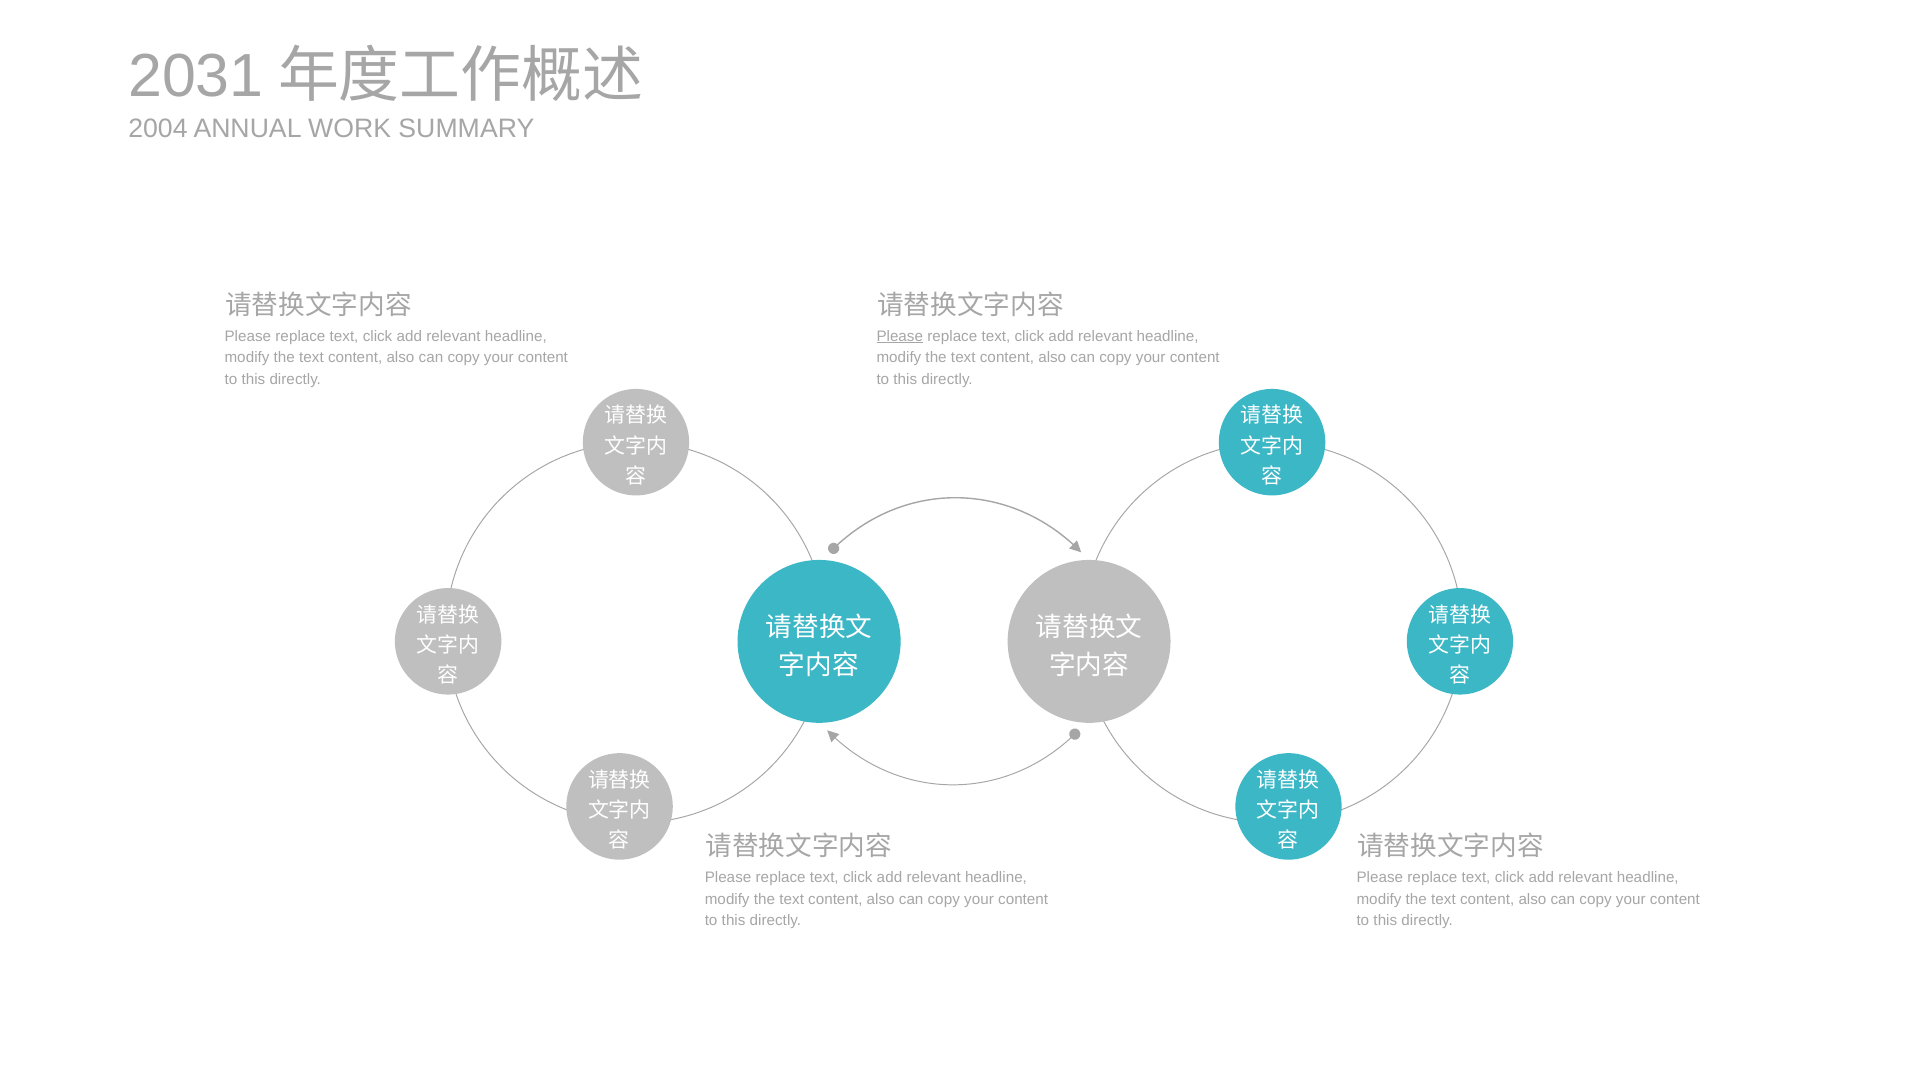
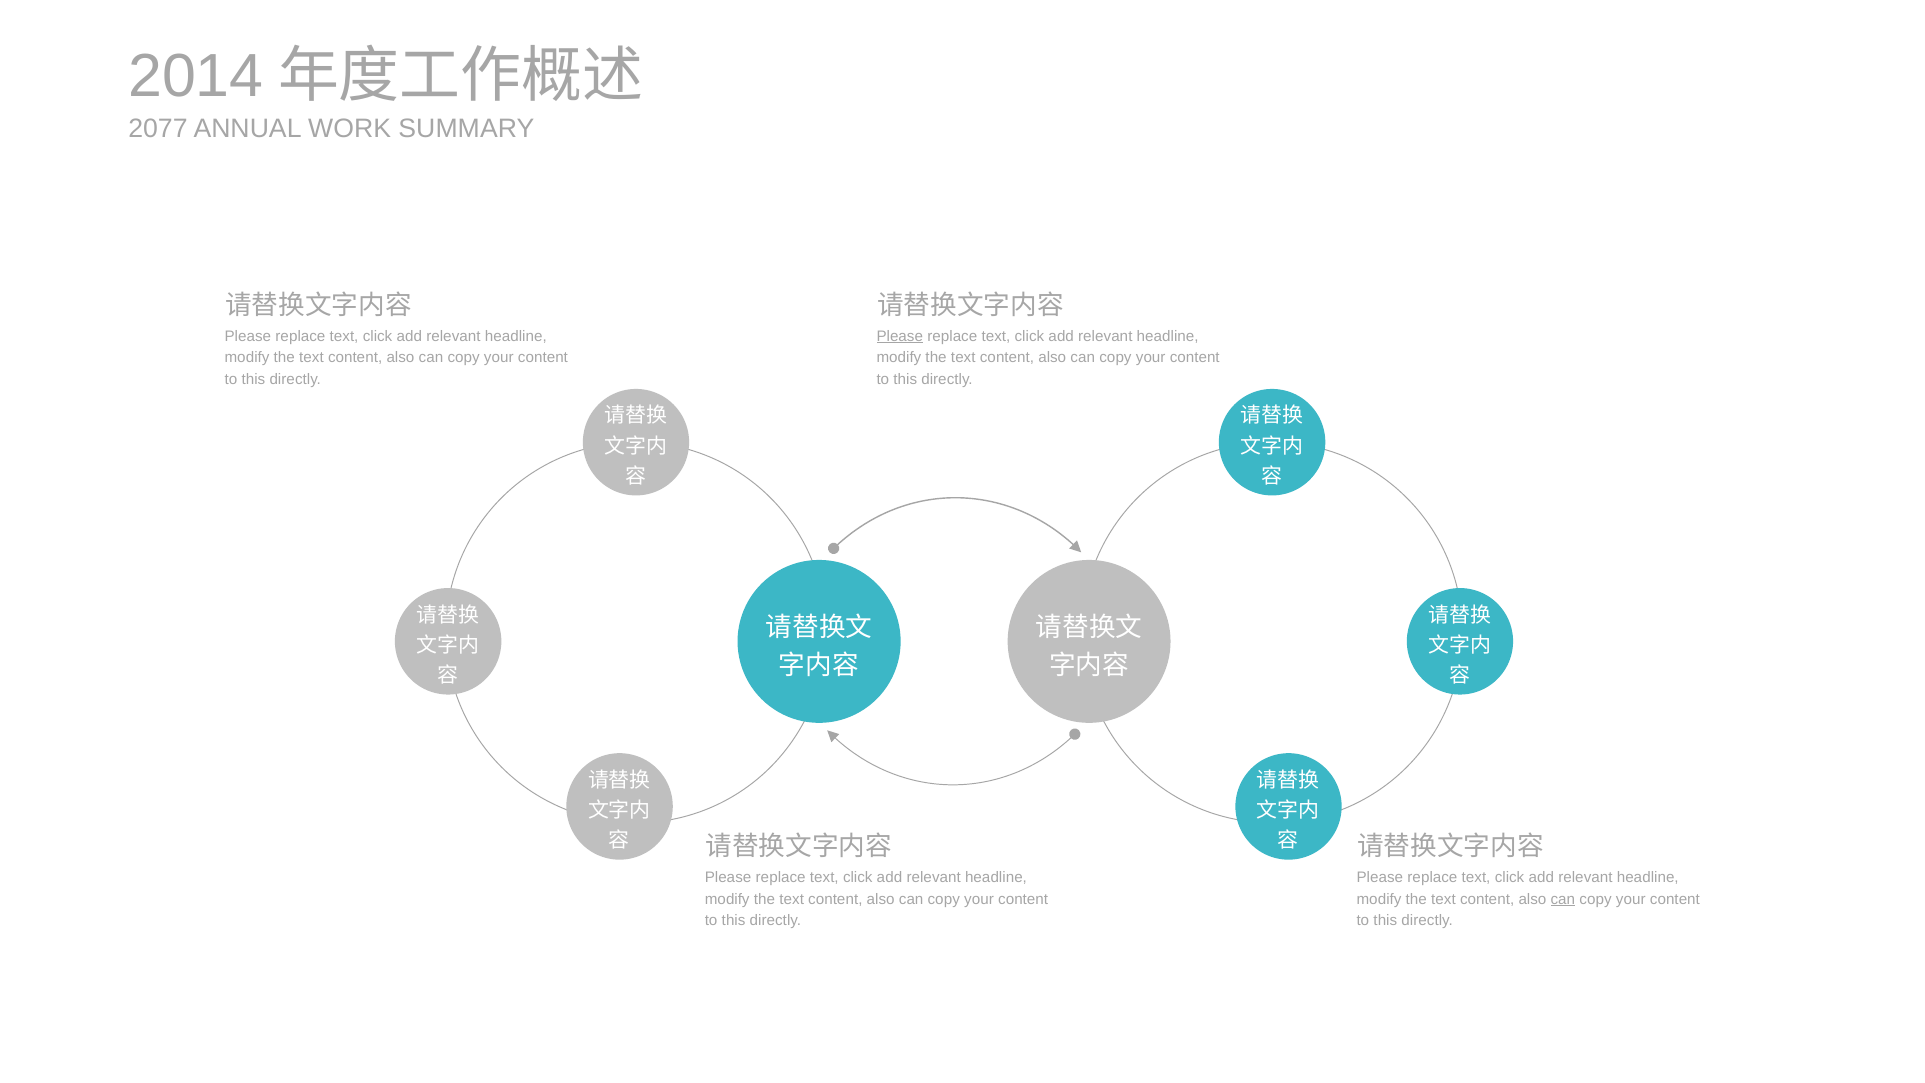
2031: 2031 -> 2014 (196, 76)
2004: 2004 -> 2077 (158, 129)
can underline: none -> present (1563, 899)
